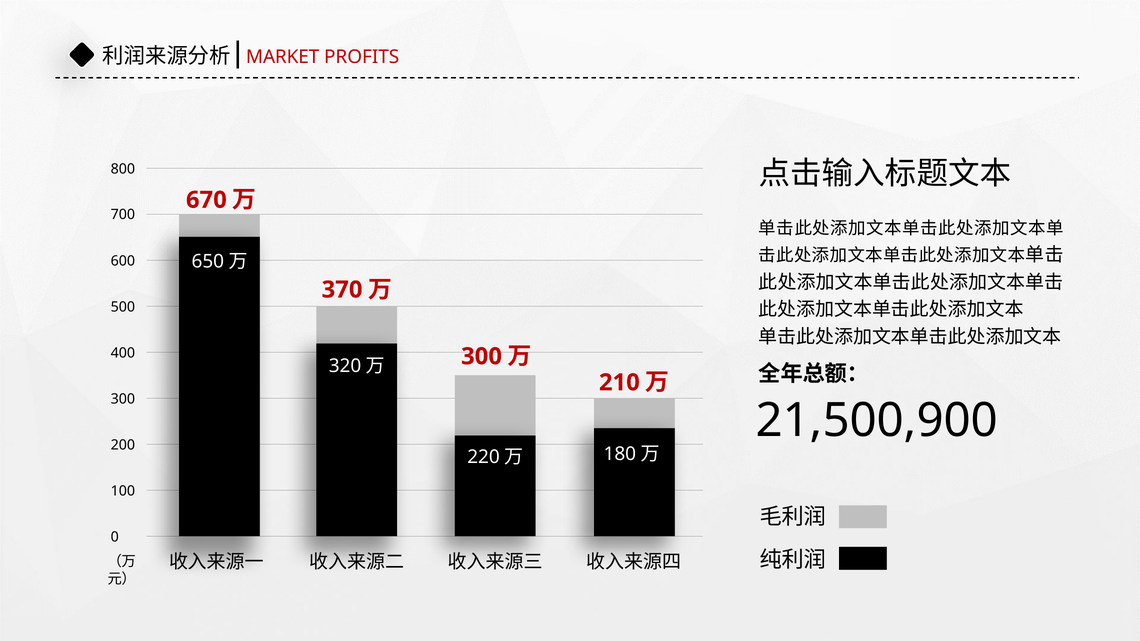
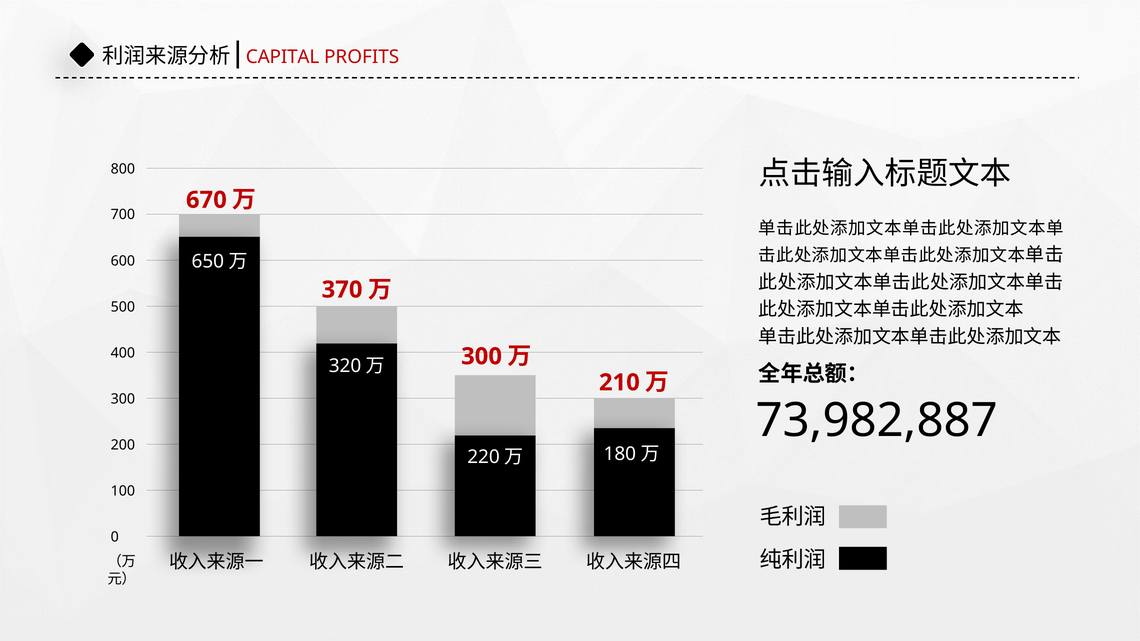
MARKET: MARKET -> CAPITAL (283, 57)
21,500,900: 21,500,900 -> 73,982,887 (877, 421)
